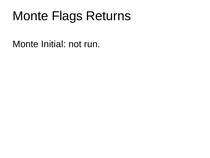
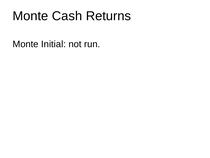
Flags: Flags -> Cash (67, 16)
